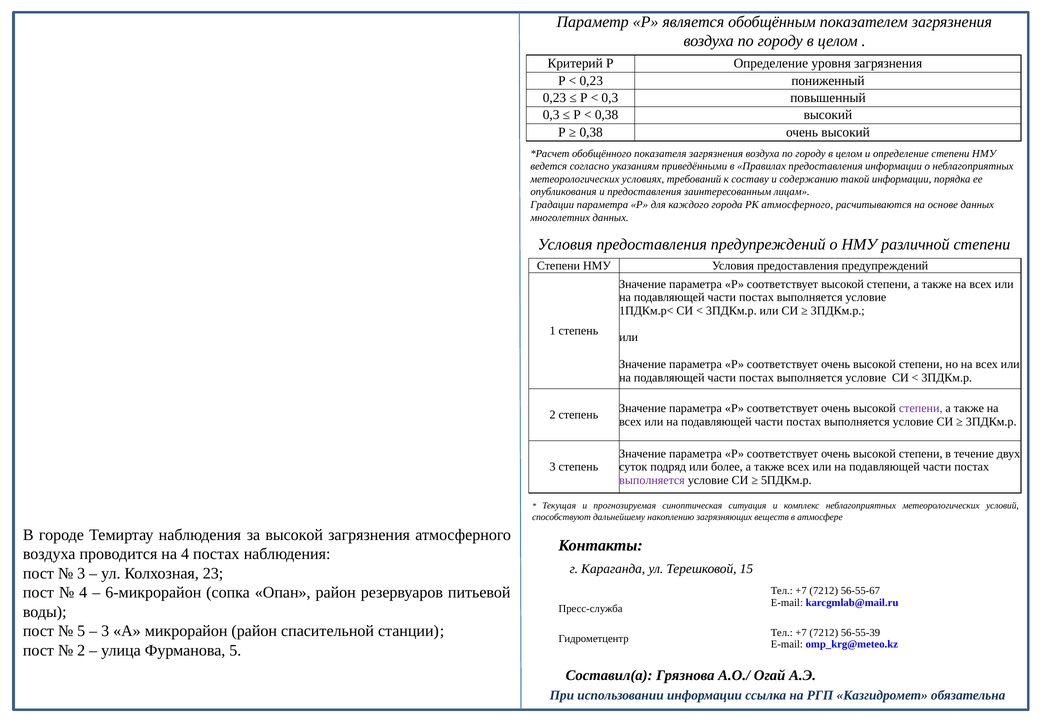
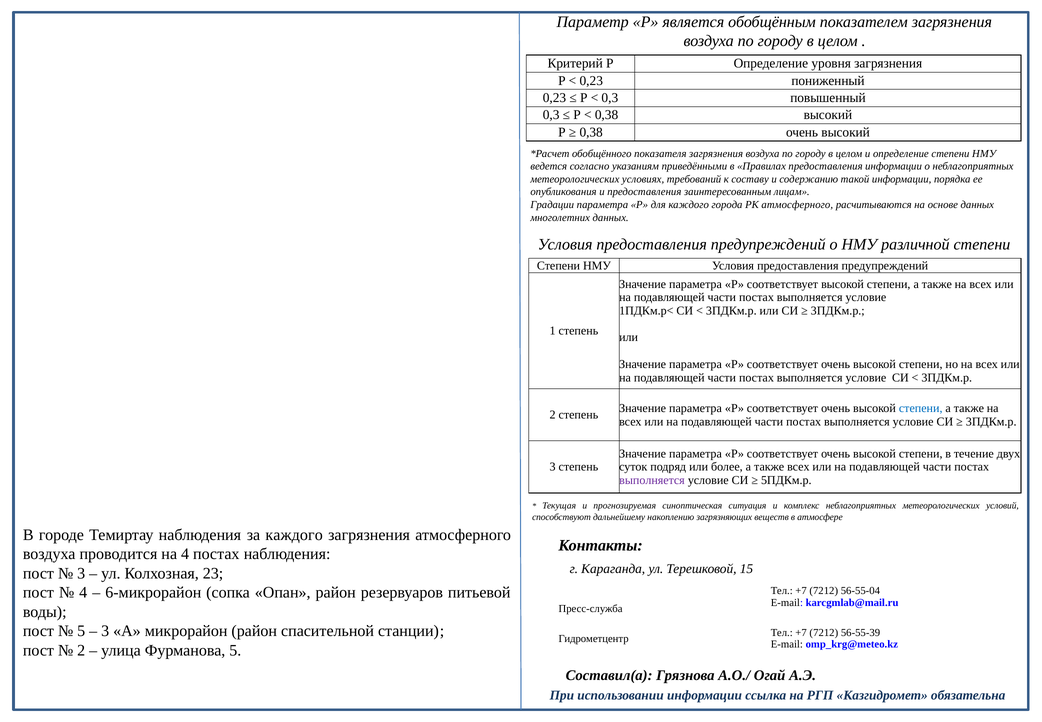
степени colour: purple -> blue (921, 408)
за высокой: высокой -> каждого (294, 534)
56-55-67: 56-55-67 -> 56-55-04 (860, 590)
